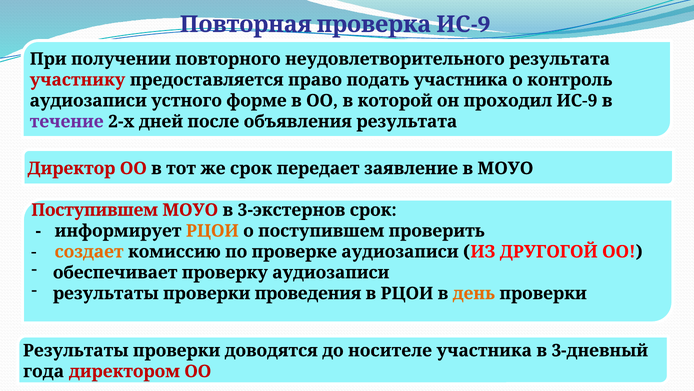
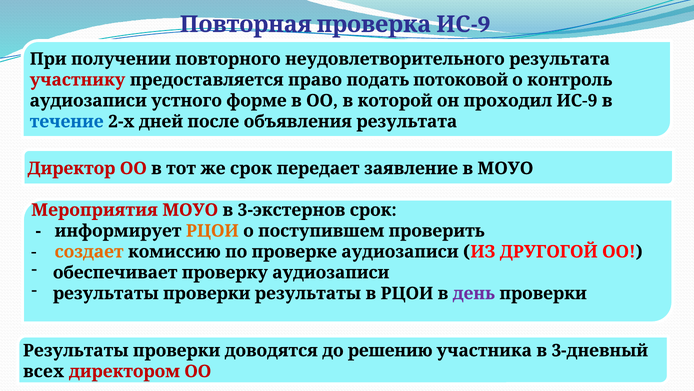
подать участника: участника -> потоковой (461, 80)
течение colour: purple -> blue (67, 121)
Поступившем: Поступившем -> Мероприятия (94, 210)
результаты проверки проведения: проведения -> результаты (308, 293)
день colour: orange -> purple (474, 293)
носителе: носителе -> решению (390, 350)
года: года -> всех (44, 371)
